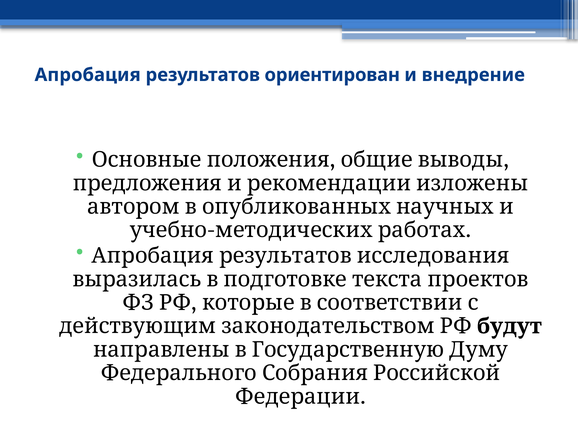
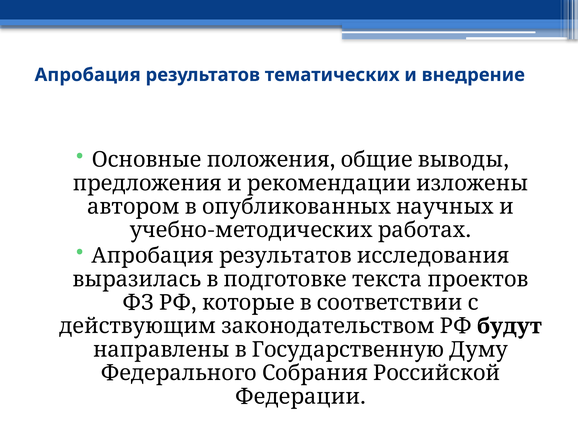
ориентирован: ориентирован -> тематических (332, 75)
